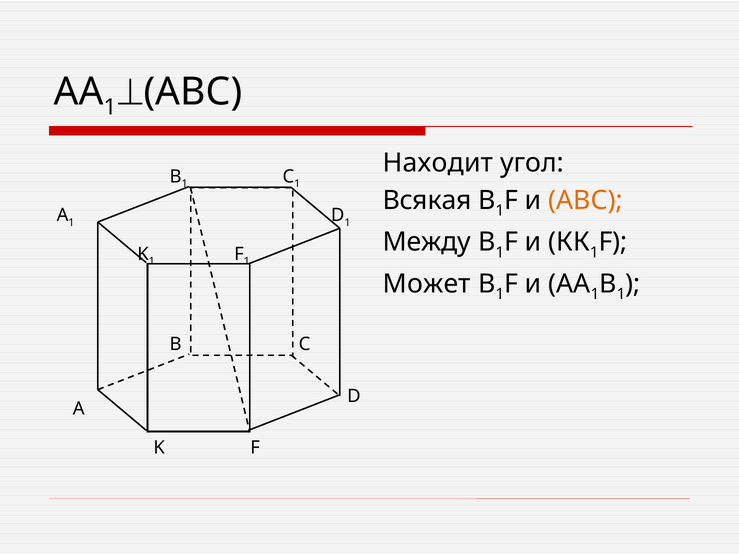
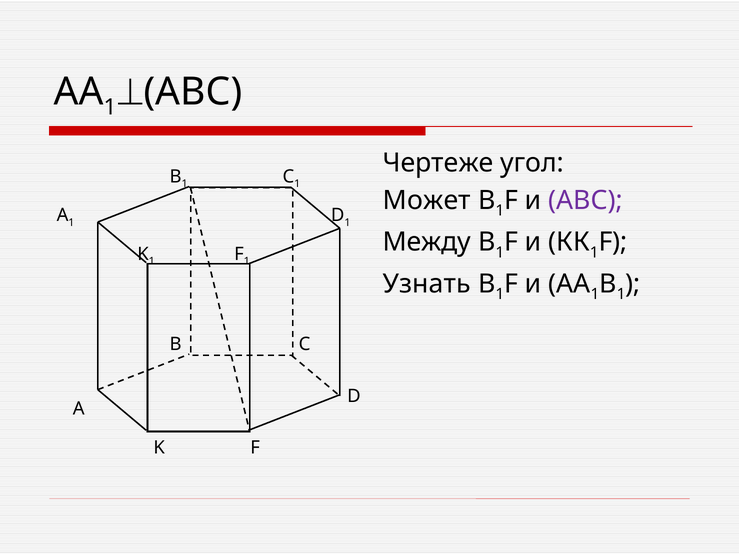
Находит: Находит -> Чертеже (438, 163)
Всякая: Всякая -> Может (427, 201)
АВС colour: orange -> purple (586, 201)
Может: Может -> Узнать (427, 284)
